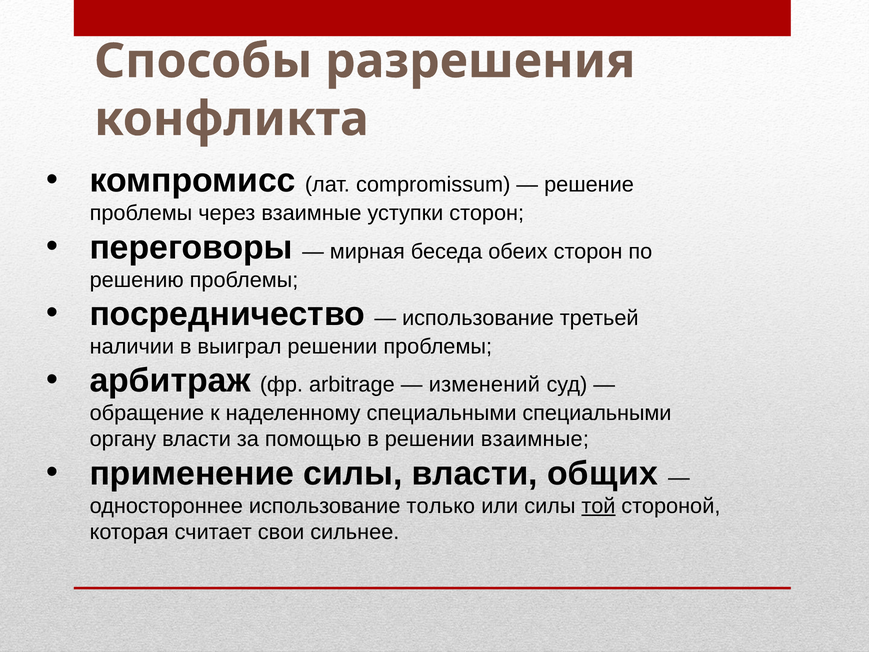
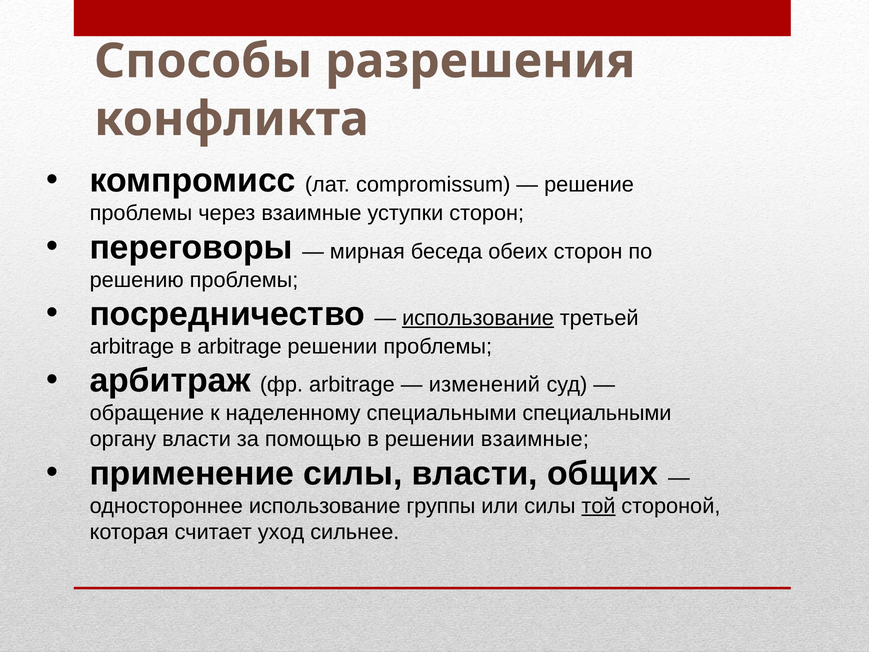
использование underline: none -> present (478, 318)
наличии: наличии -> arbitrage (132, 346)
в выиграл: выиграл -> arbitrage (240, 346)
только: только -> группы (441, 506)
свои: свои -> уход (281, 532)
